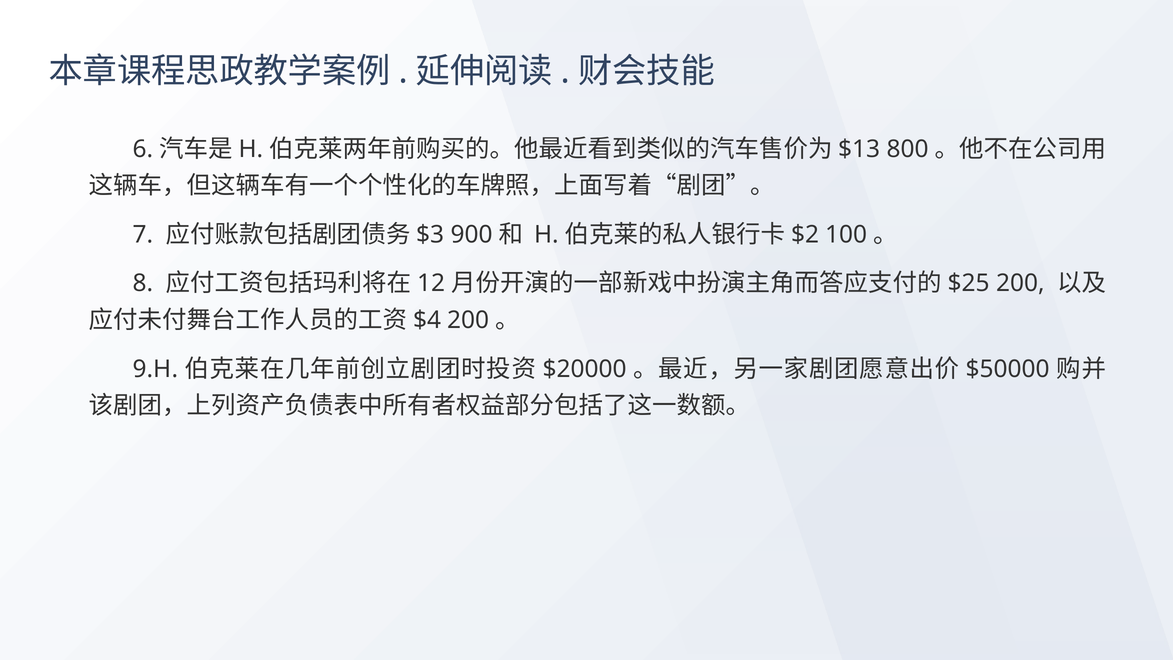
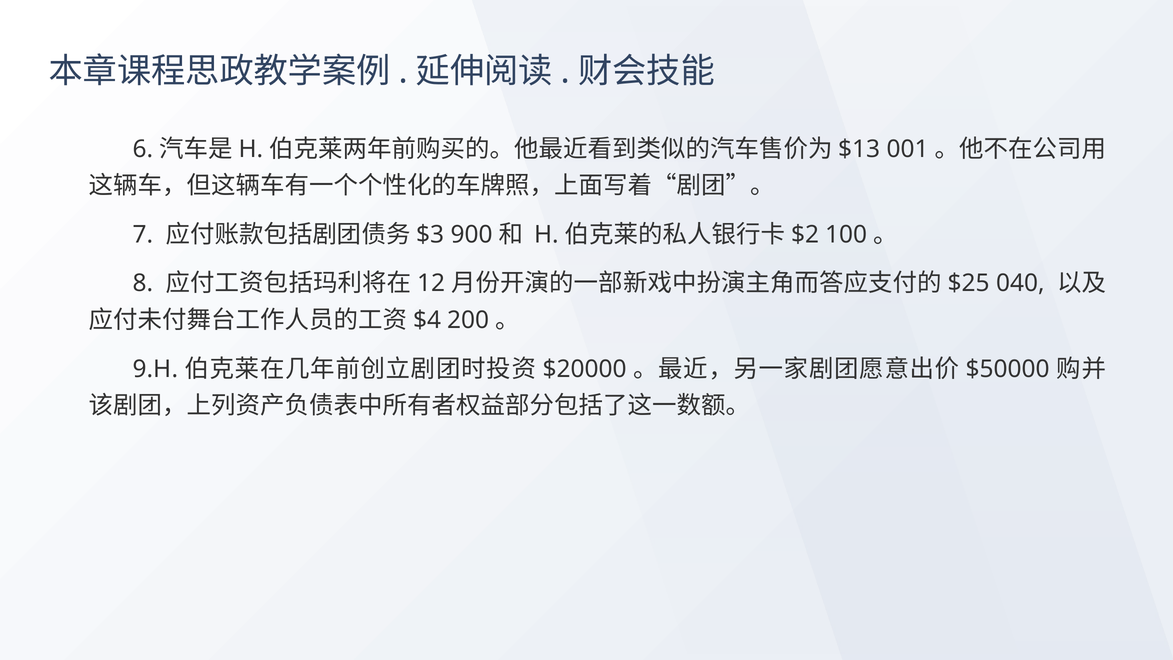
800: 800 -> 001 (908, 149)
200: 200 -> 040 (1020, 283)
